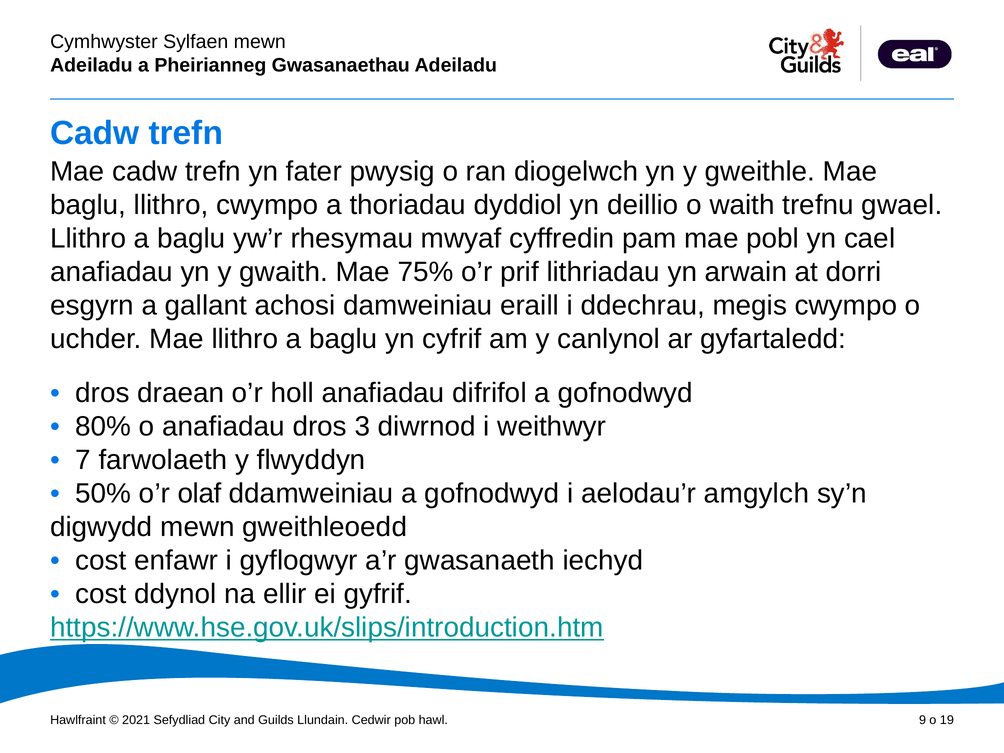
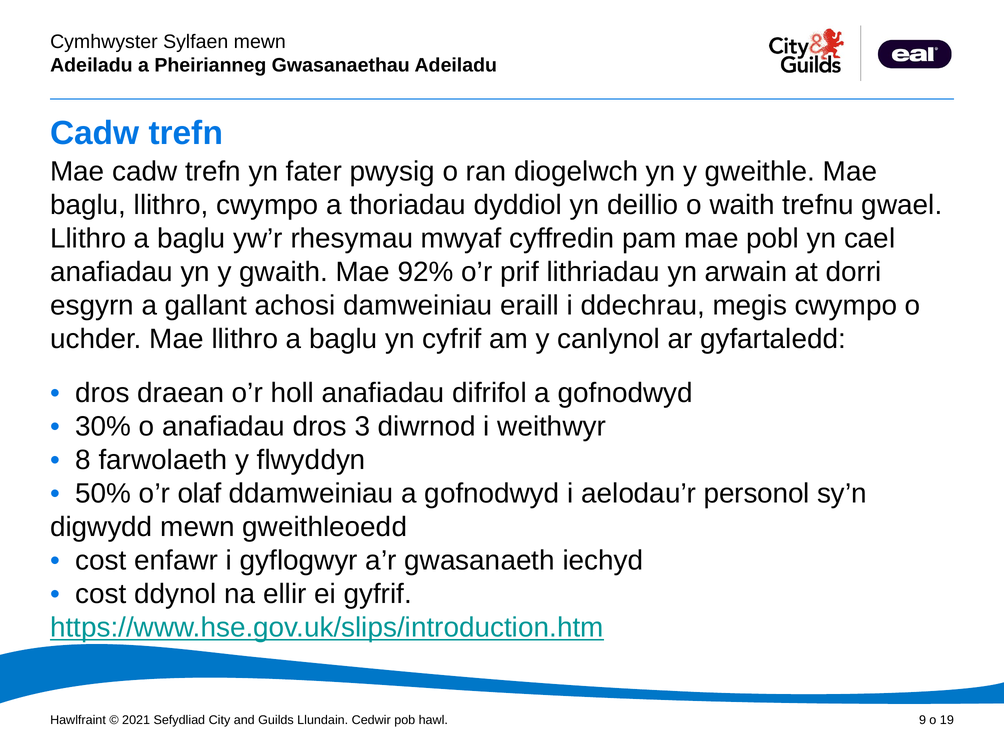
75%: 75% -> 92% (426, 272)
80%: 80% -> 30% (103, 427)
7: 7 -> 8 (83, 460)
amgylch: amgylch -> personol (757, 494)
